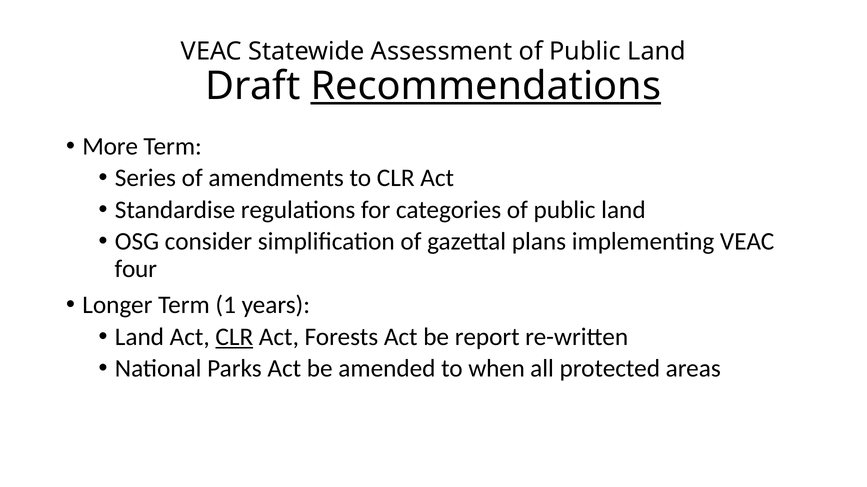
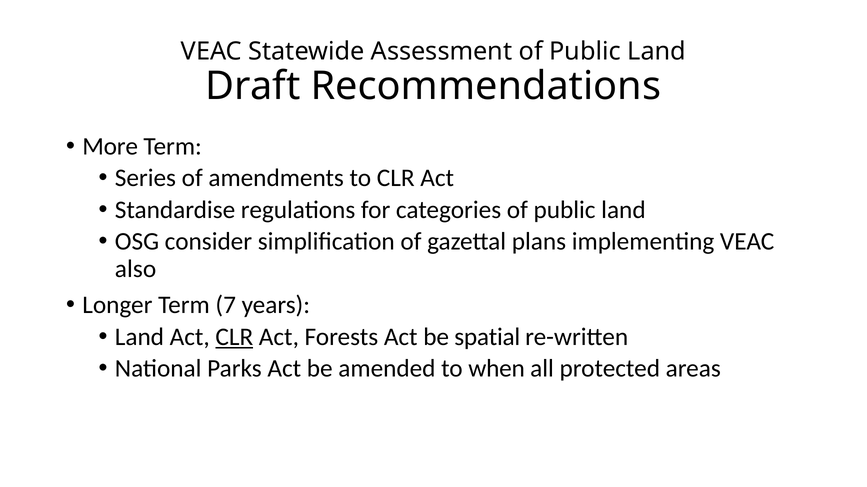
Recommendations underline: present -> none (486, 86)
four: four -> also (136, 269)
1: 1 -> 7 (226, 305)
report: report -> spatial (487, 337)
